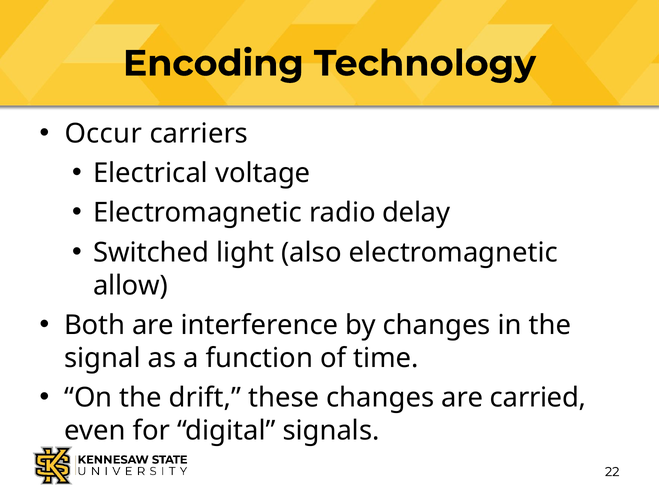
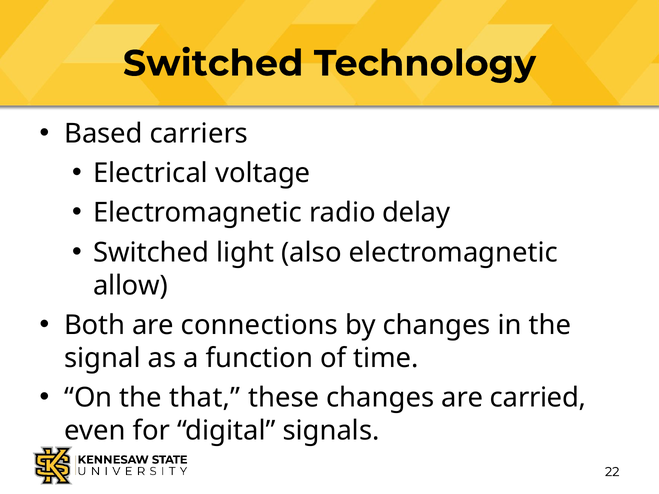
Encoding: Encoding -> Switched (213, 64)
Occur: Occur -> Based (103, 134)
interference: interference -> connections (259, 325)
drift: drift -> that (205, 398)
